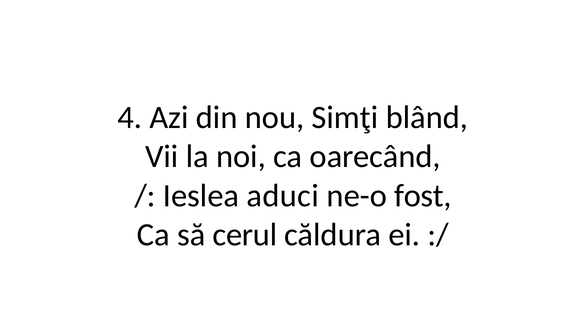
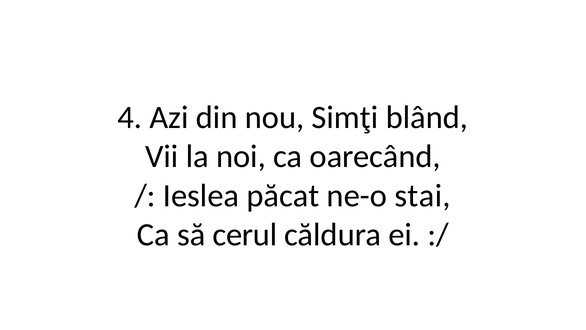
aduci: aduci -> păcat (283, 195)
fost: fost -> stai (423, 195)
